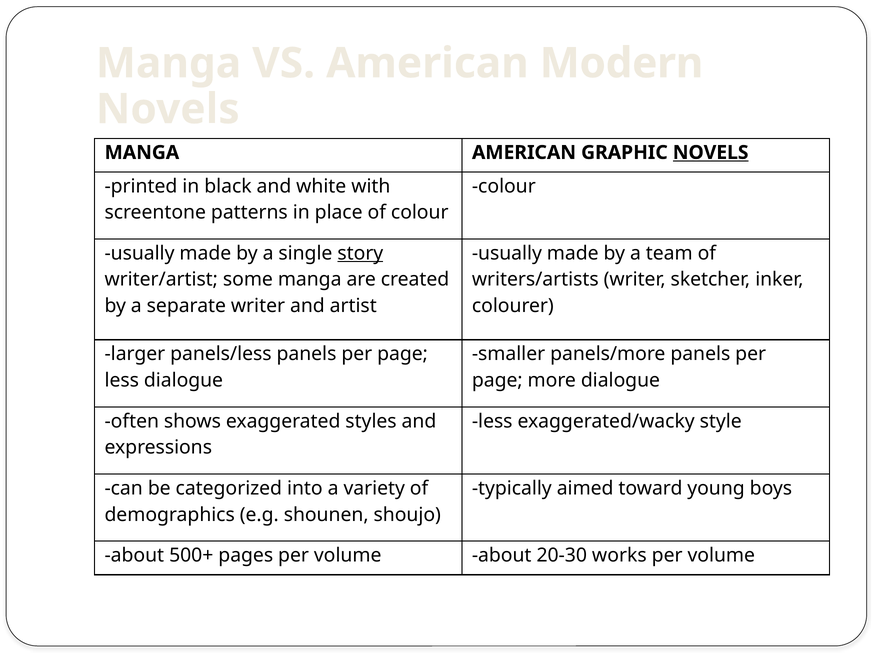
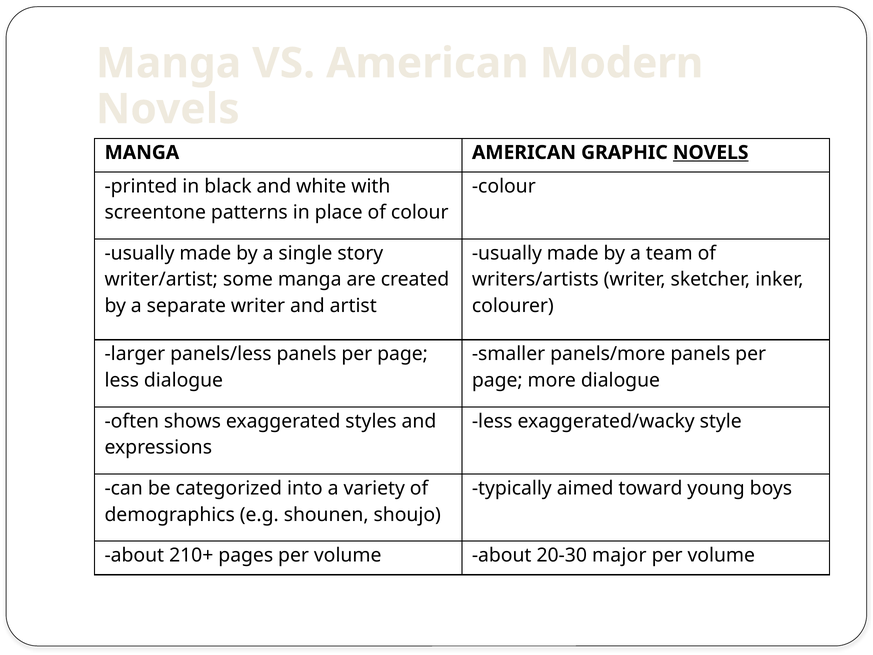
story underline: present -> none (360, 253)
500+: 500+ -> 210+ (191, 555)
works: works -> major (619, 555)
